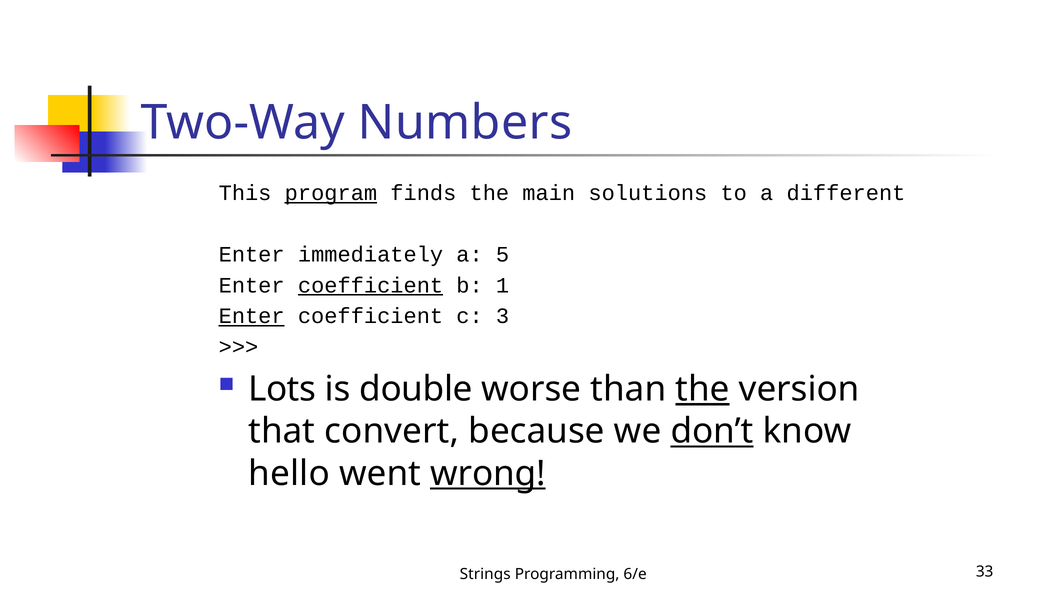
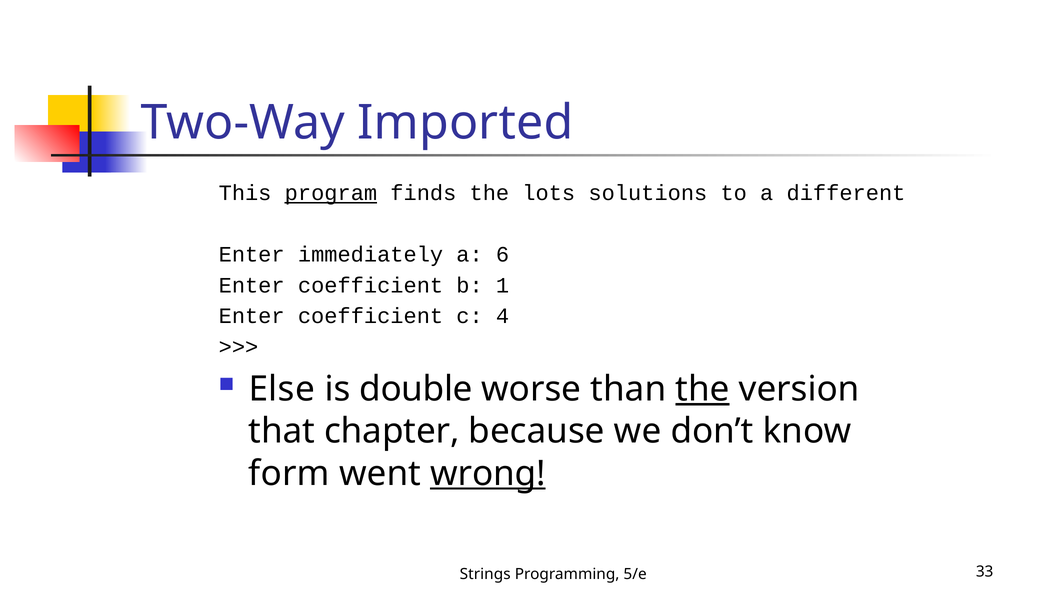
Numbers: Numbers -> Imported (465, 123)
main: main -> lots (549, 193)
5: 5 -> 6 (503, 255)
coefficient underline: present -> none (371, 285)
Enter underline: present -> none (252, 316)
3: 3 -> 4 (503, 316)
Lots: Lots -> Else (282, 389)
convert: convert -> chapter (392, 431)
don’t underline: present -> none (712, 431)
hello: hello -> form (289, 473)
6/e: 6/e -> 5/e (635, 574)
